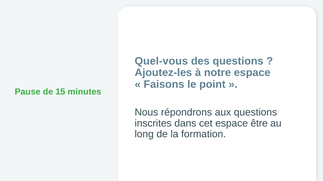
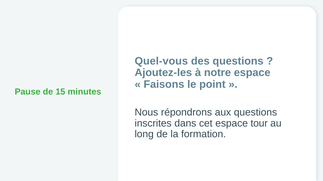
être: être -> tour (259, 124)
